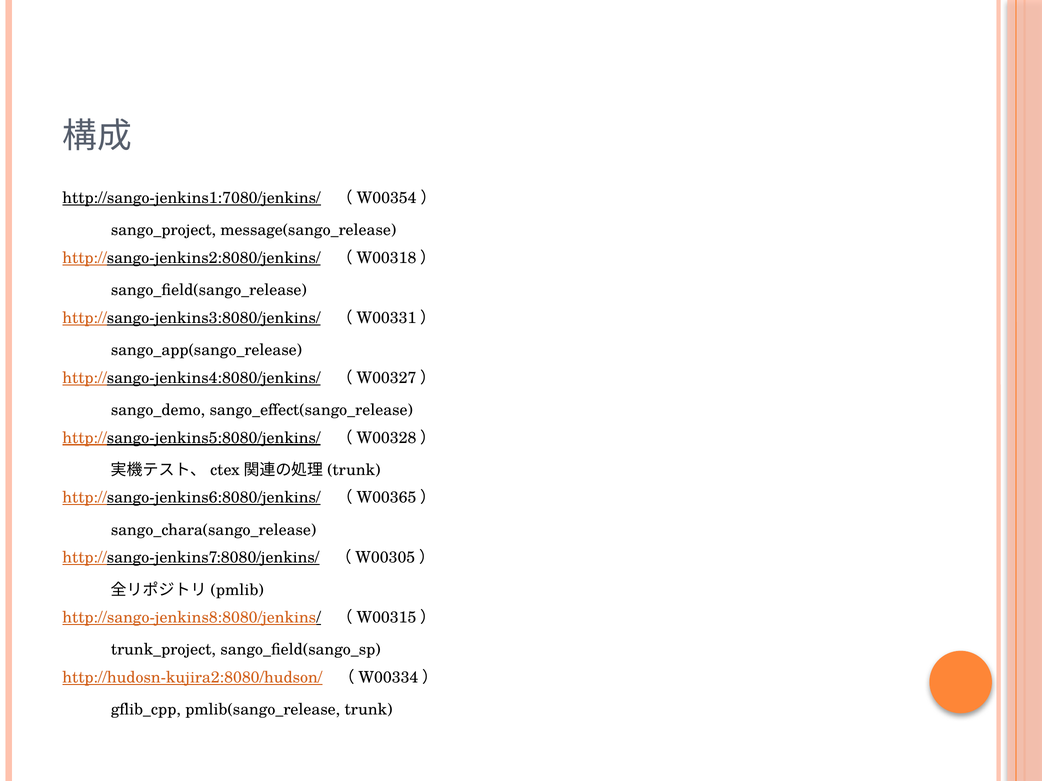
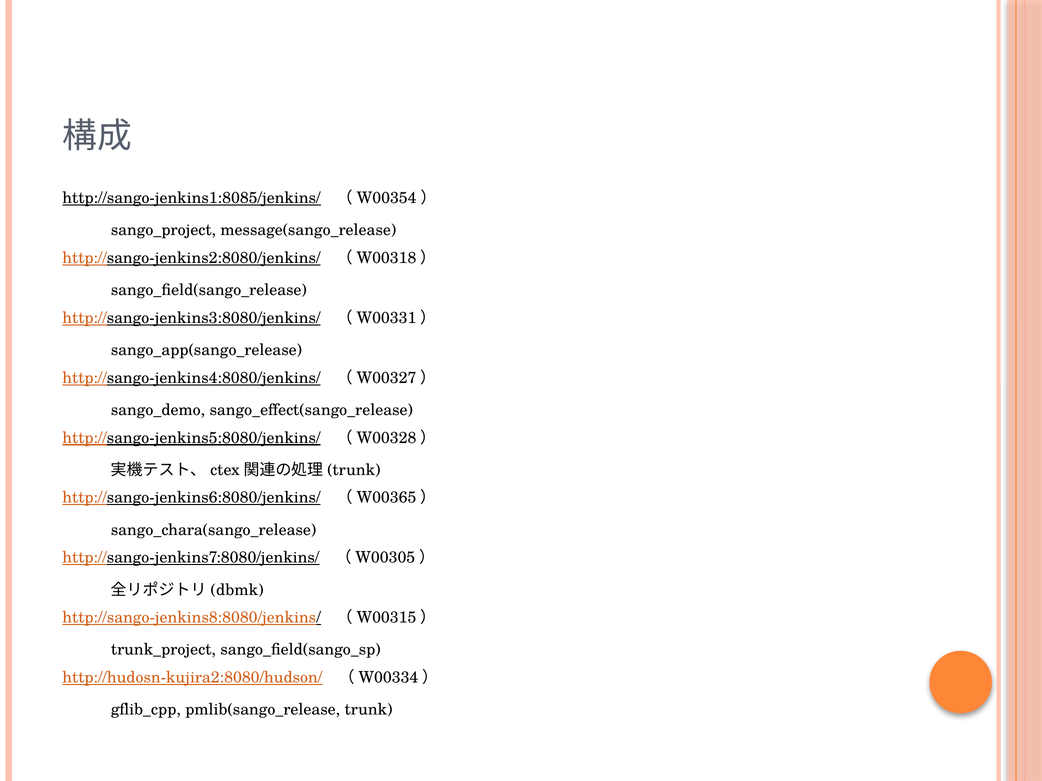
http://sango-jenkins1:7080/jenkins/: http://sango-jenkins1:7080/jenkins/ -> http://sango-jenkins1:8085/jenkins/ (191, 198)
pmlib: pmlib -> dbmk (237, 590)
